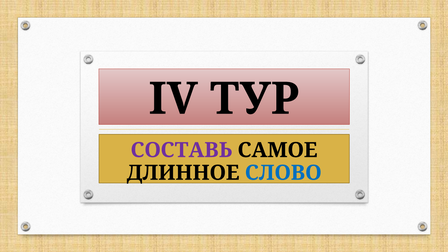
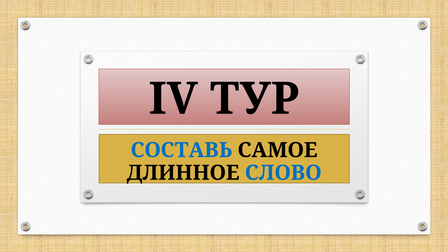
СОСТАВЬ colour: purple -> blue (182, 150)
